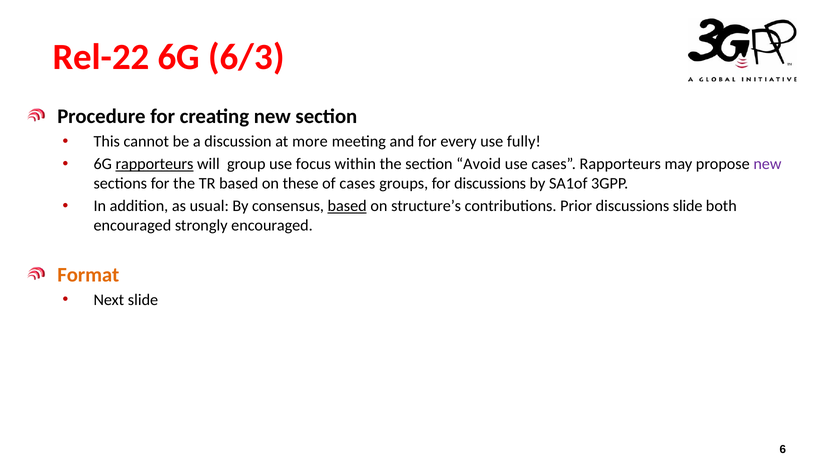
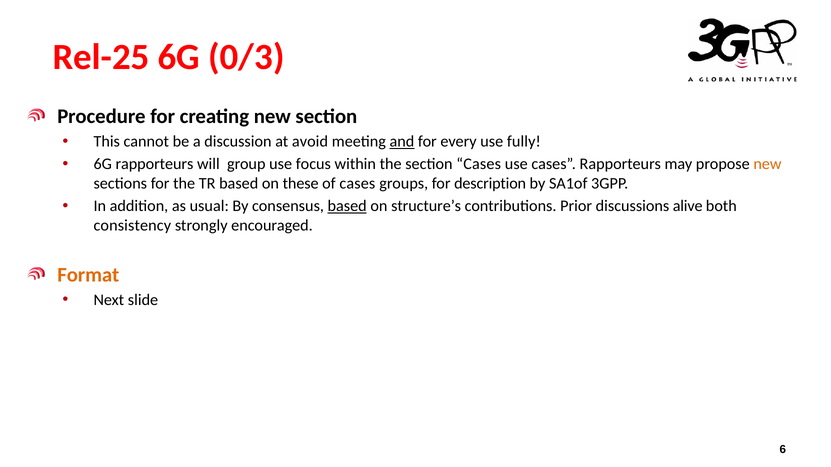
Rel-22: Rel-22 -> Rel-25 (101, 57)
6/3: 6/3 -> 0/3 (246, 57)
more: more -> avoid (310, 142)
and underline: none -> present (402, 142)
rapporteurs underline: present -> none (154, 164)
section Avoid: Avoid -> Cases (479, 164)
new colour: purple -> orange (767, 164)
for discussions: discussions -> description (490, 184)
discussions slide: slide -> alive (688, 206)
encouraged: encouraged -> consistency (132, 226)
